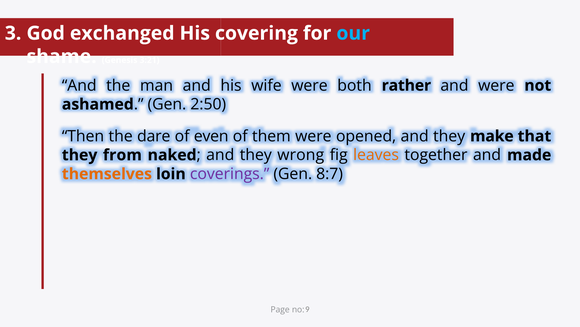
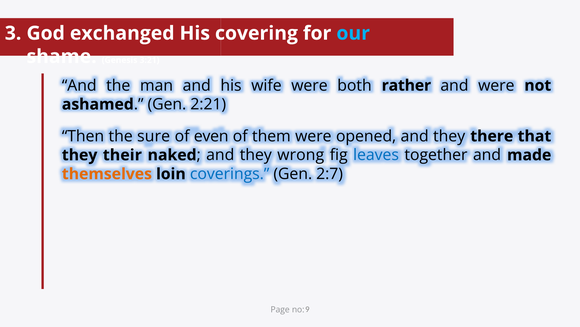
2:50: 2:50 -> 2:21 (208, 104)
dare: dare -> sure (154, 136)
make: make -> there (492, 136)
from: from -> their (122, 155)
leaves colour: orange -> blue (376, 155)
coverings colour: purple -> blue (230, 174)
8:7: 8:7 -> 2:7 (330, 174)
